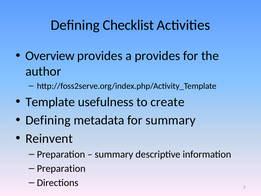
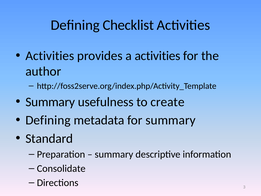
Overview: Overview -> Activities (50, 56)
a provides: provides -> activities (157, 56)
Template: Template -> Summary (50, 102)
Reinvent: Reinvent -> Standard (49, 138)
Preparation: Preparation -> Consolidate (61, 168)
